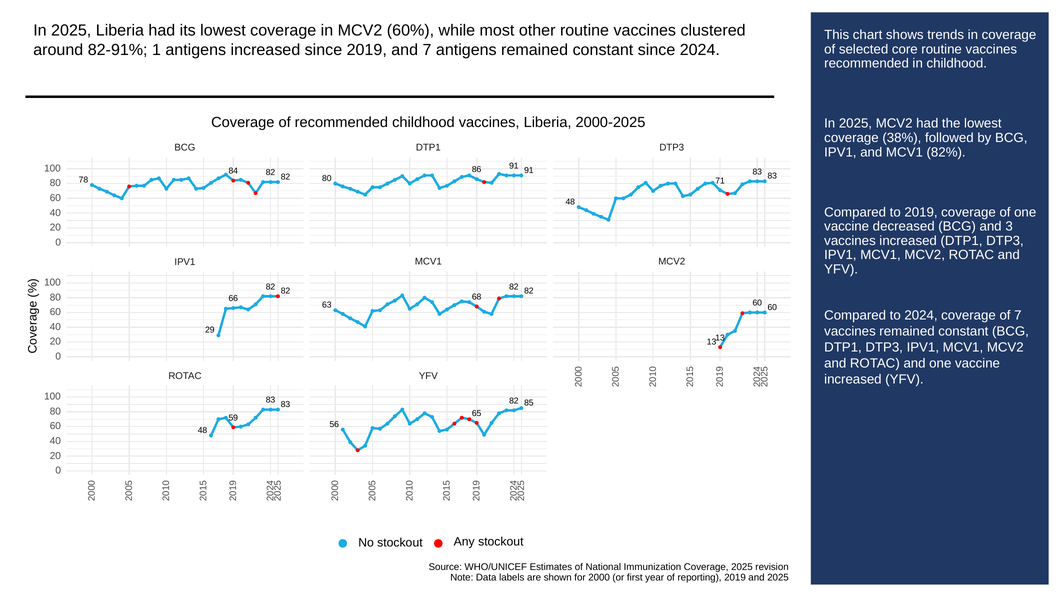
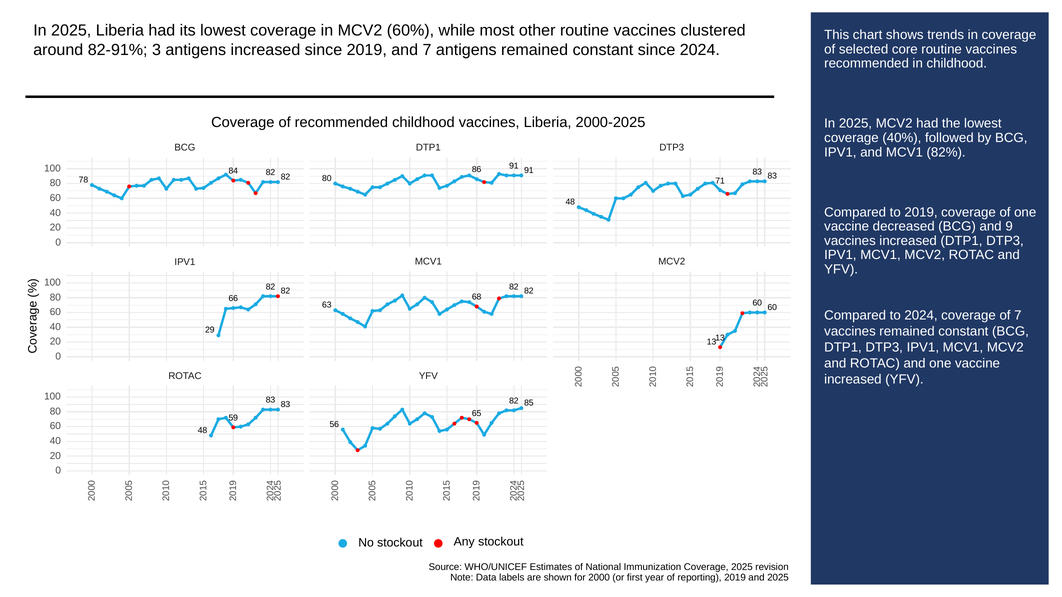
82-91% 1: 1 -> 3 (156, 50)
38%: 38% -> 40% (902, 138)
and 3: 3 -> 9 (1009, 227)
